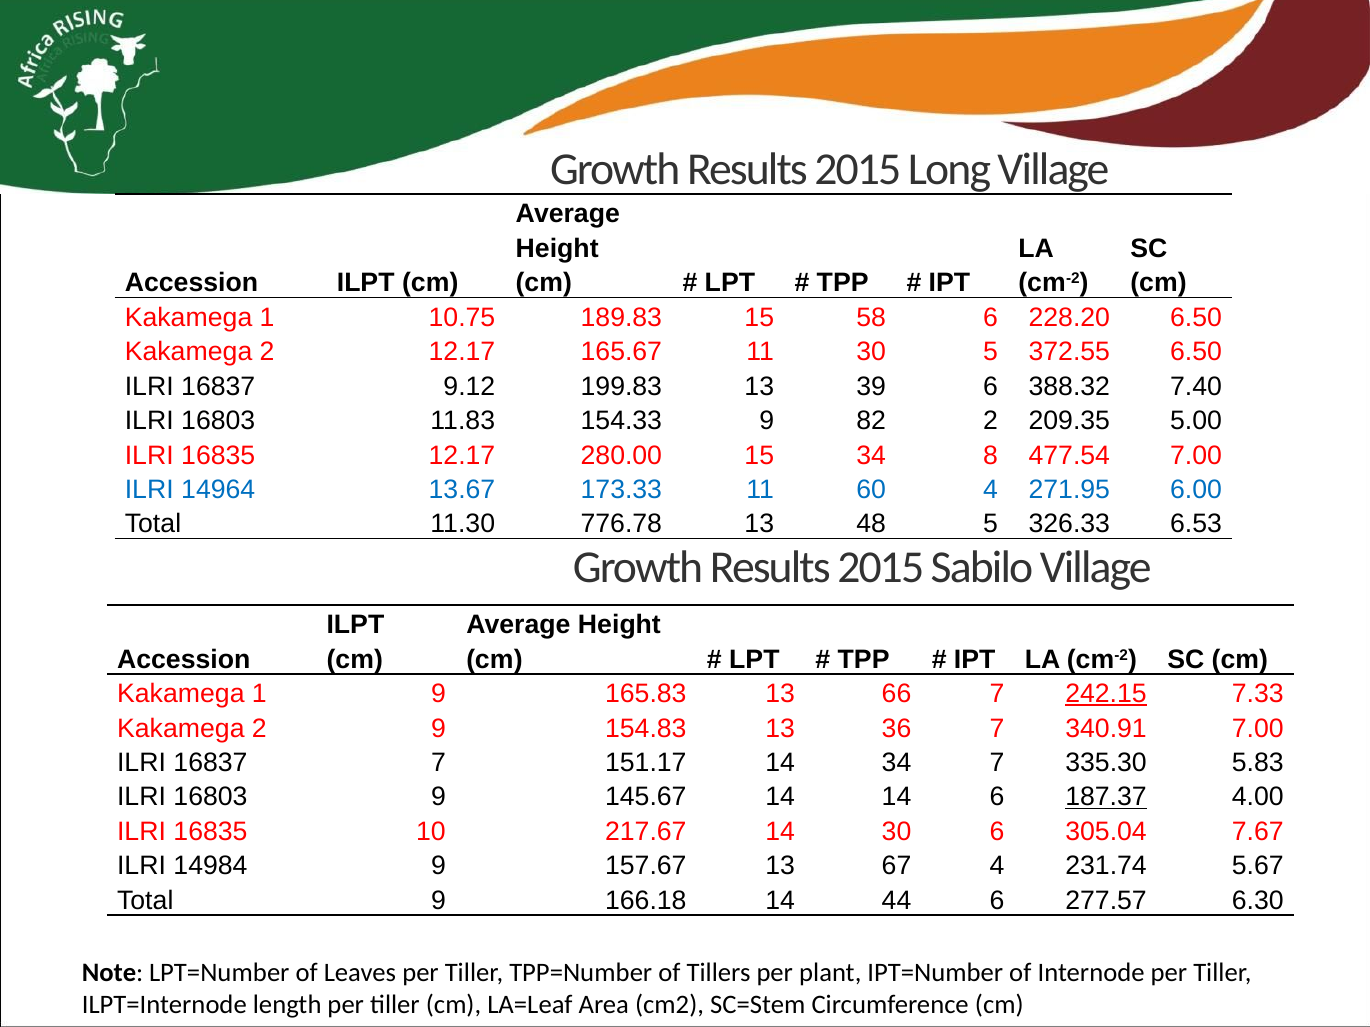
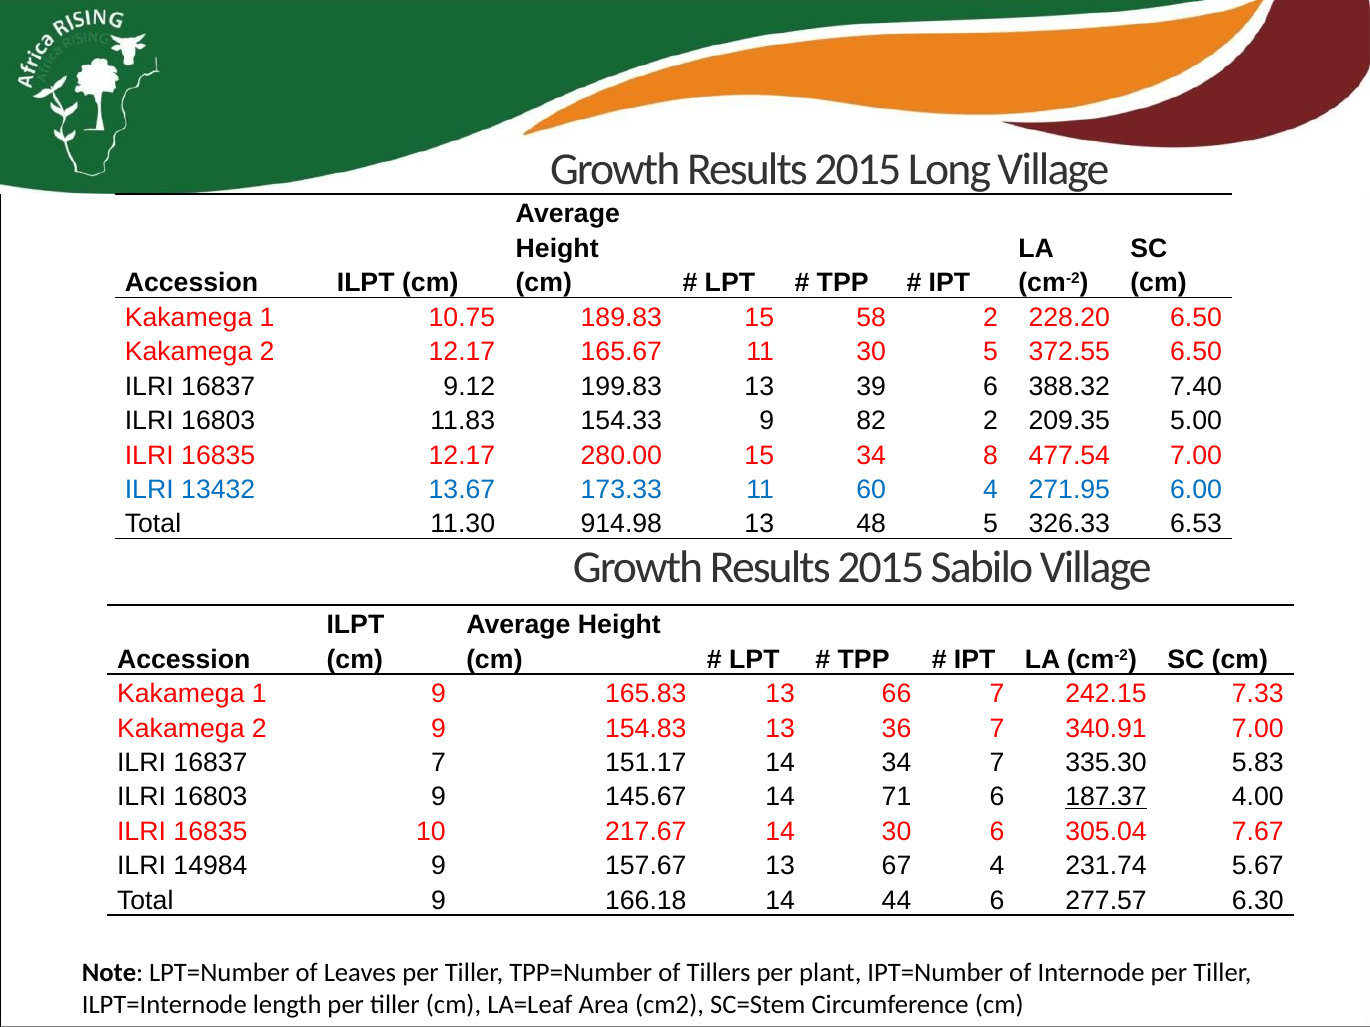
58 6: 6 -> 2 (991, 318)
14964: 14964 -> 13432 (218, 490)
776.78: 776.78 -> 914.98 (621, 524)
242.15 underline: present -> none (1106, 694)
14 14: 14 -> 71 (897, 798)
